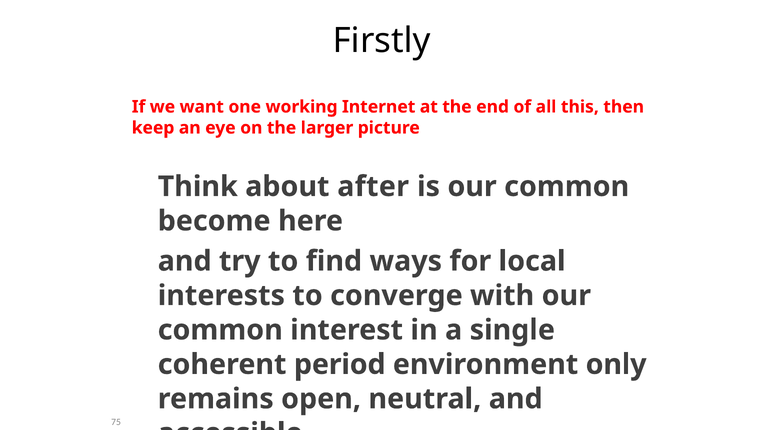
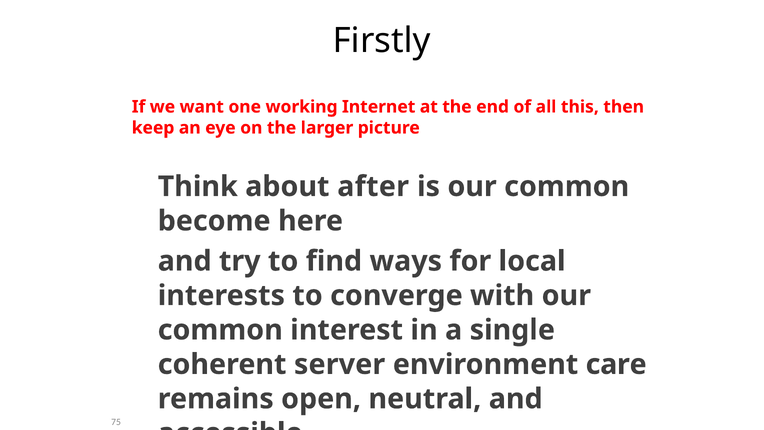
period: period -> server (340, 364)
only: only -> care (616, 364)
